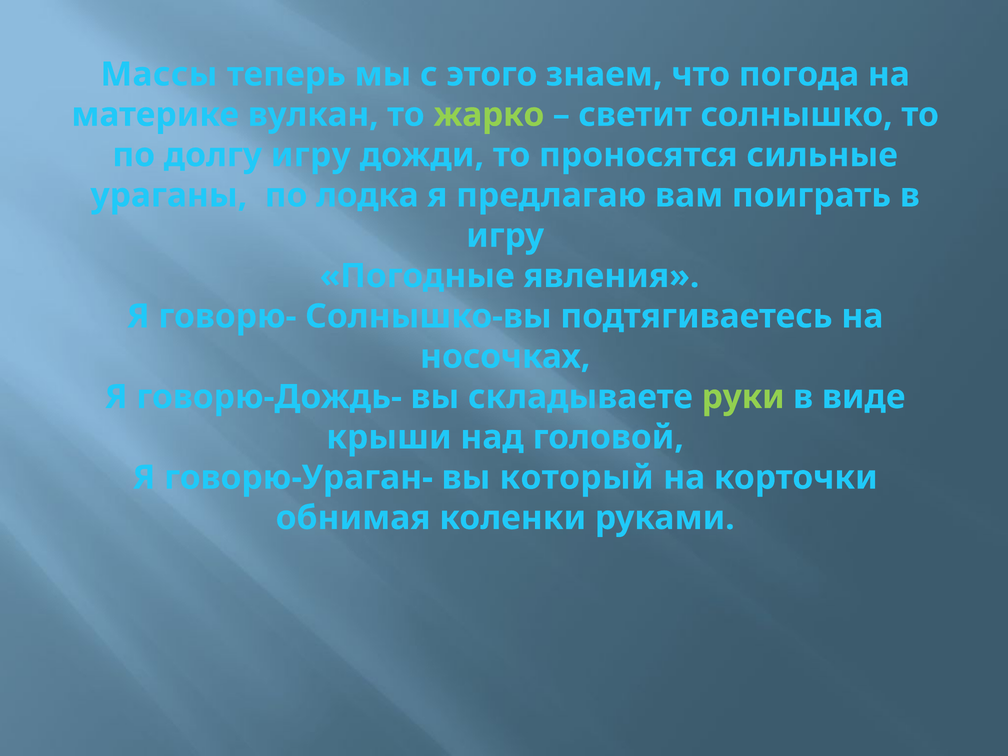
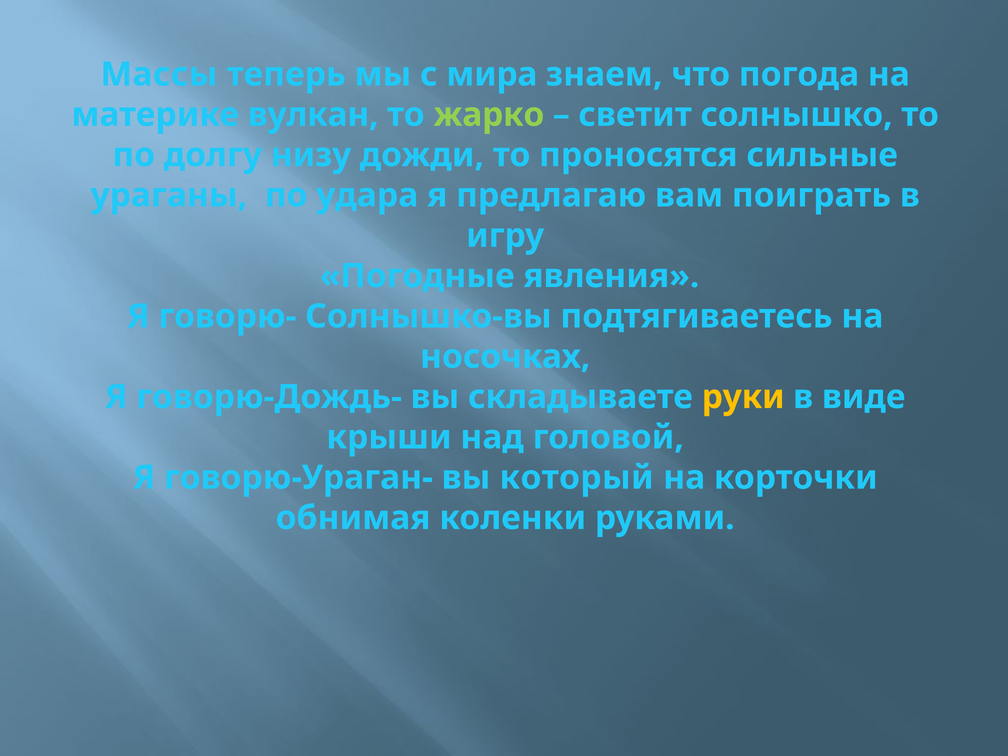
этого: этого -> мира (492, 74)
долгу игру: игру -> низу (311, 155)
лодка: лодка -> удара (367, 195)
руки colour: light green -> yellow (743, 397)
